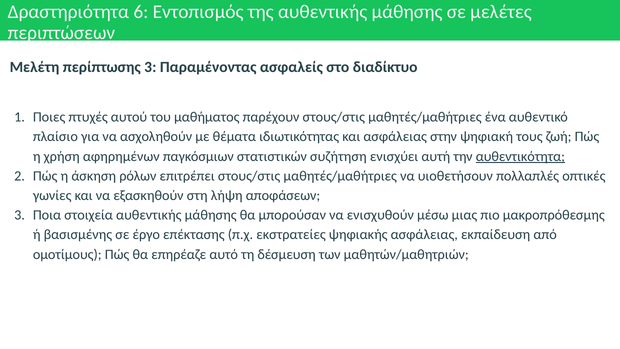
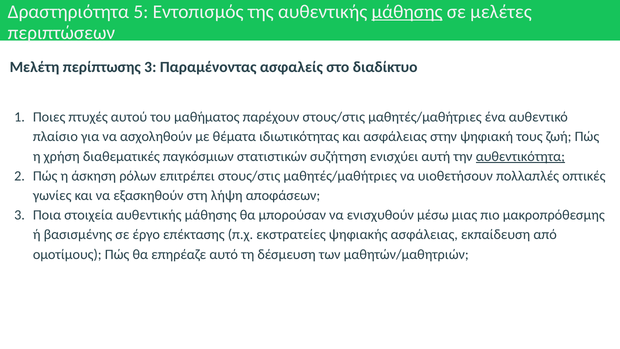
6: 6 -> 5 (141, 12)
μάθησης underline: none -> present (407, 12)
αφηρημένων: αφηρημένων -> διαθεματικές (121, 156)
